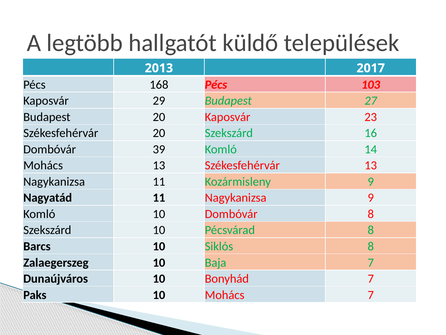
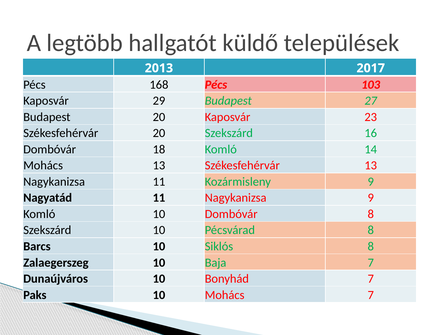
39: 39 -> 18 (159, 149)
